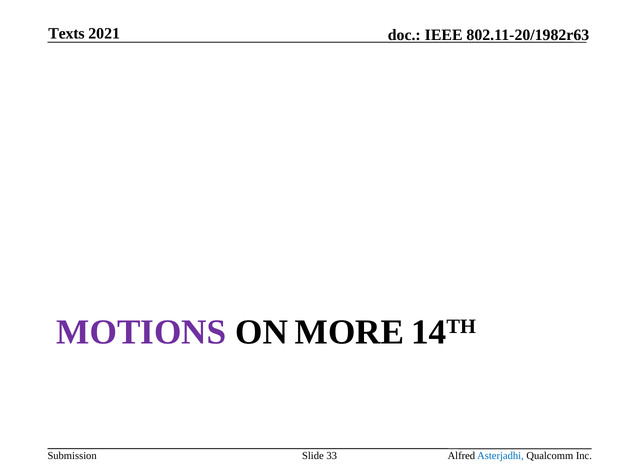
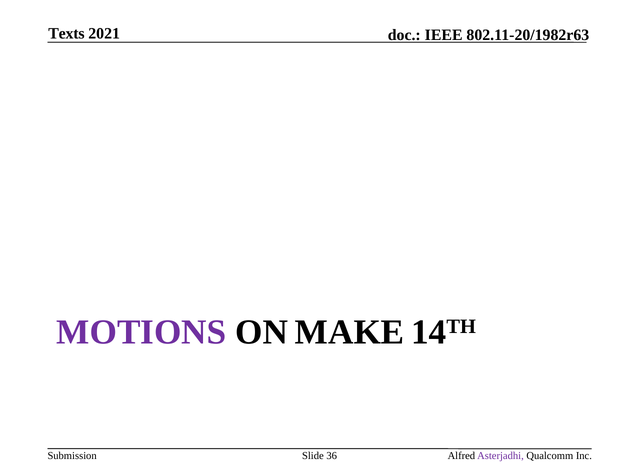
MORE: MORE -> MAKE (350, 332)
33: 33 -> 36 (332, 456)
Asterjadhi colour: blue -> purple (500, 456)
